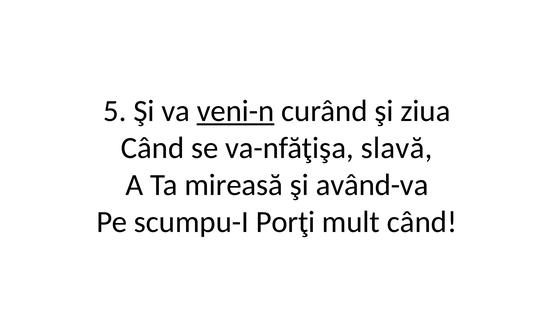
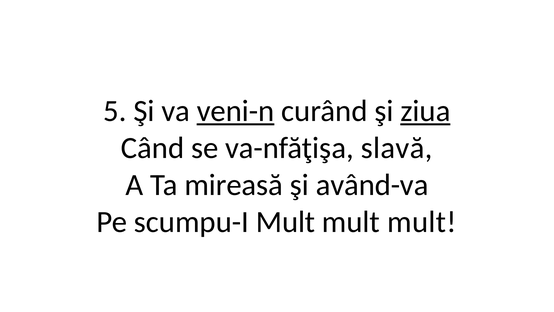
ziua underline: none -> present (425, 111)
scumpu-I Porţi: Porţi -> Mult (286, 222)
când: când -> mult (422, 222)
